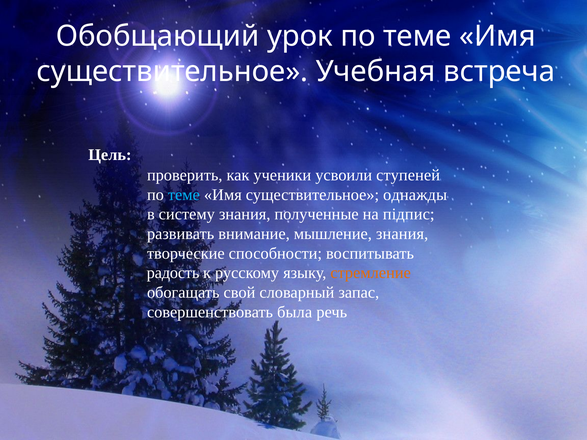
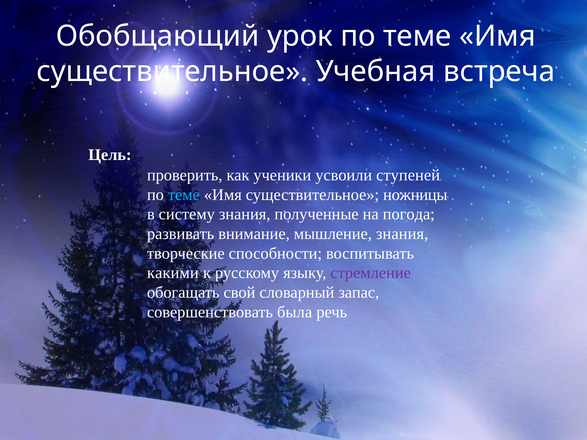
однажды: однажды -> ножницы (415, 195)
підпис: підпис -> погода (409, 214)
радость: радость -> какими (173, 273)
стремление colour: orange -> purple (371, 273)
